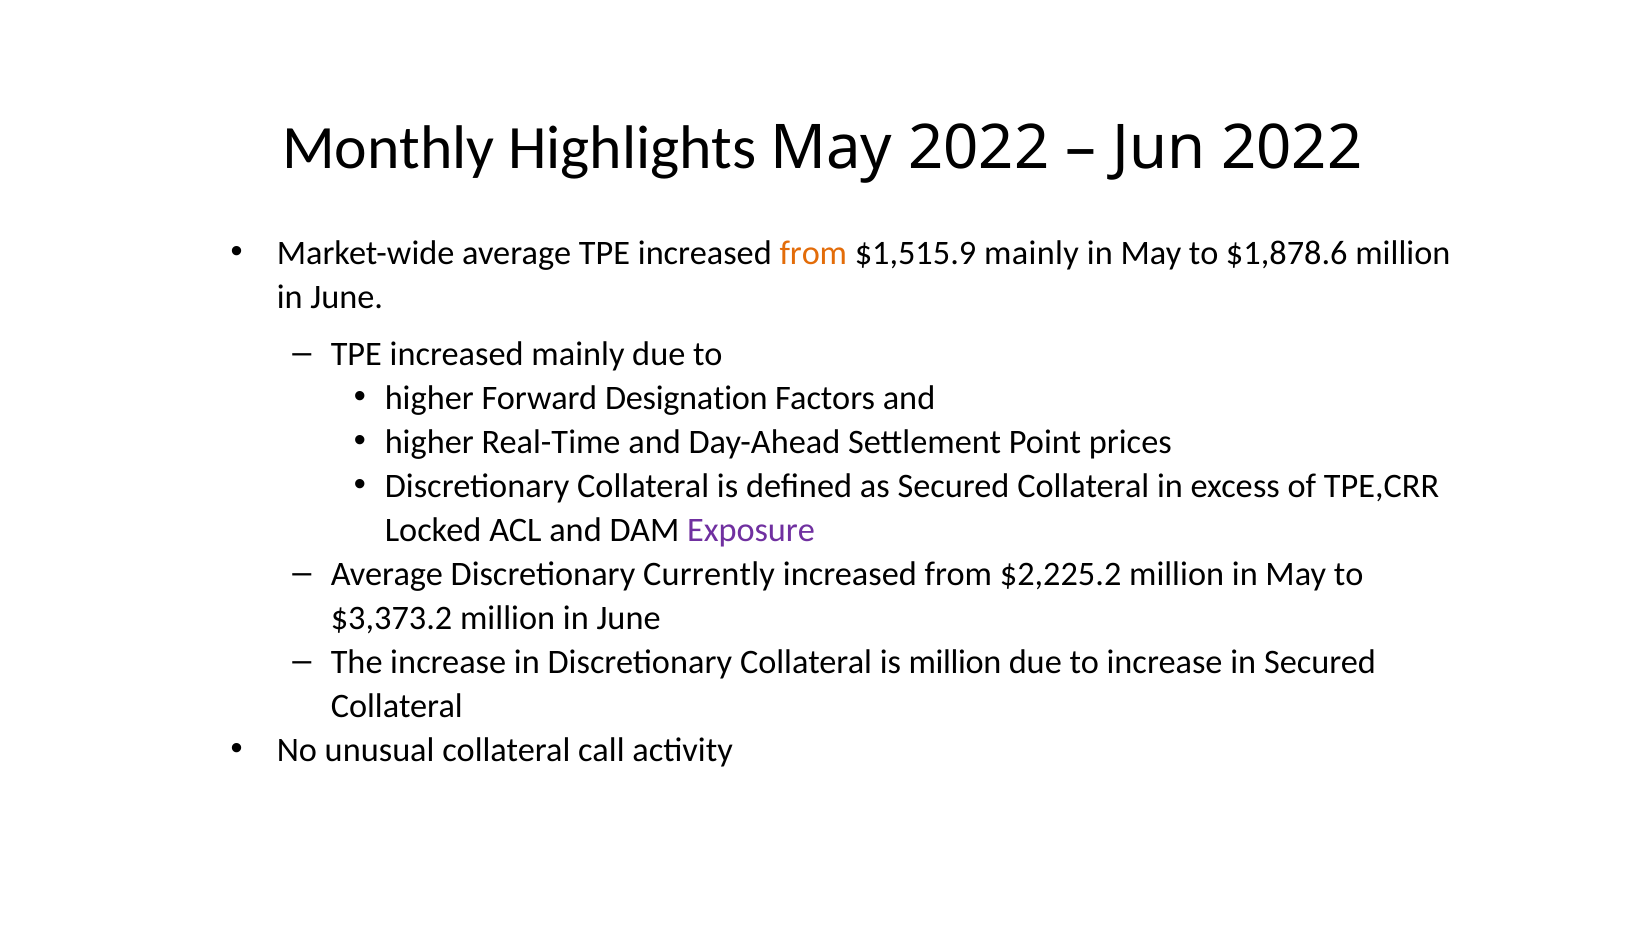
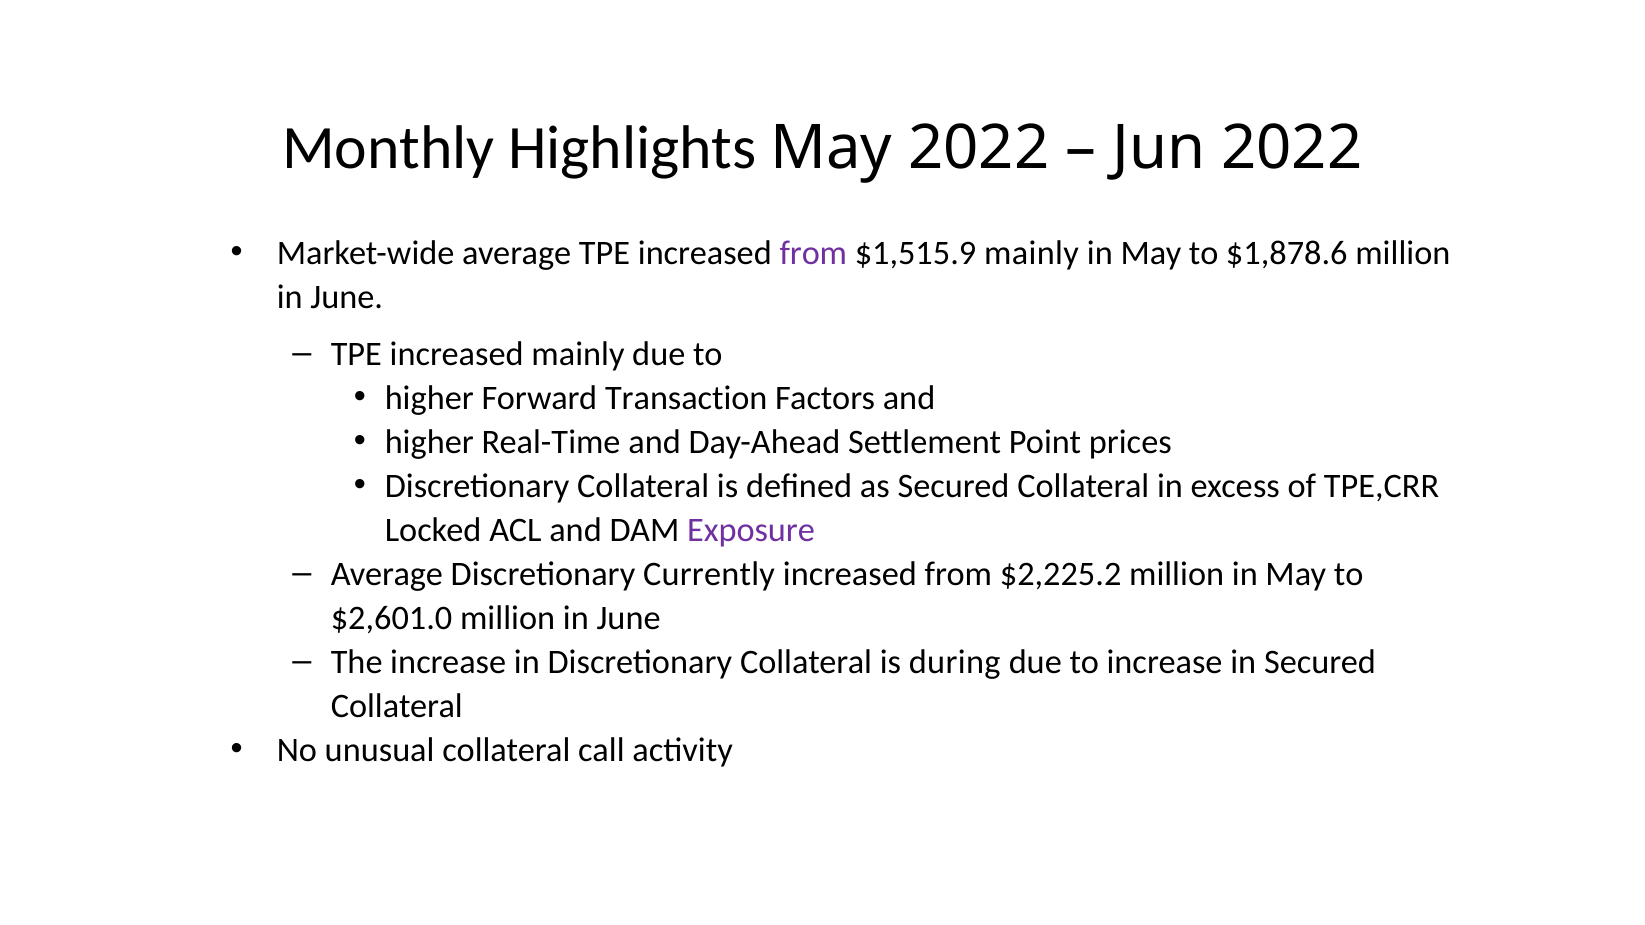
from colour: orange -> purple (813, 253)
Designation: Designation -> Transaction (686, 399)
$3,373.2: $3,373.2 -> $2,601.0 (392, 619)
is million: million -> during (955, 663)
